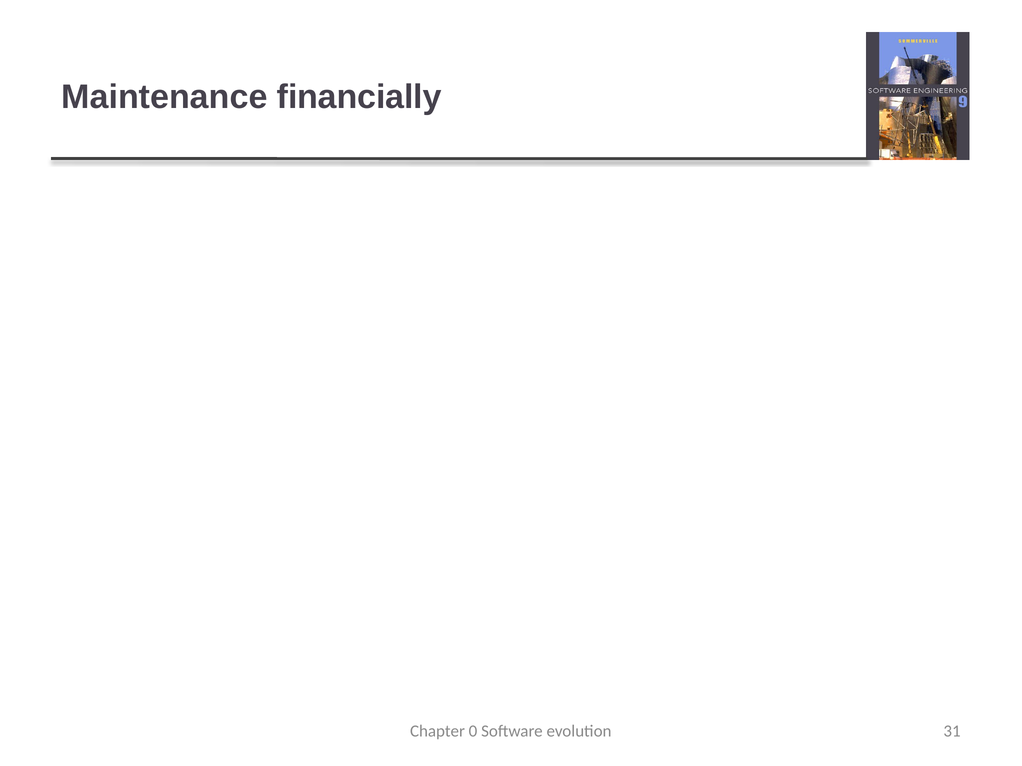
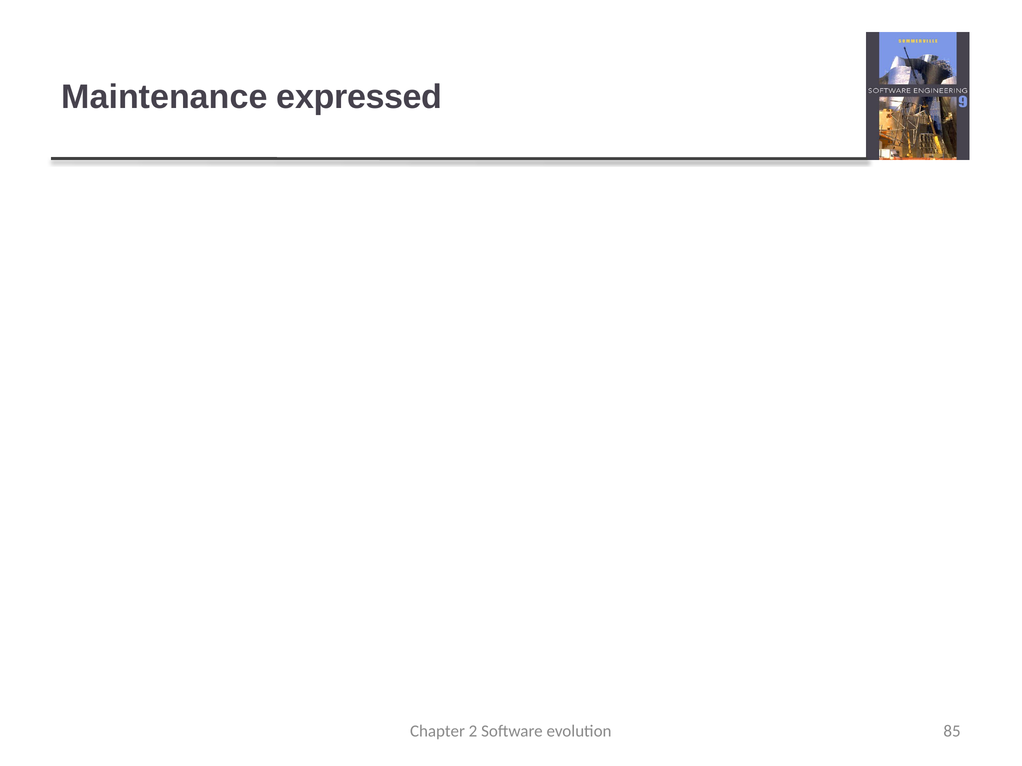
financially: financially -> expressed (359, 97)
0: 0 -> 2 (473, 732)
31: 31 -> 85 (952, 732)
